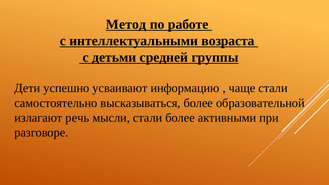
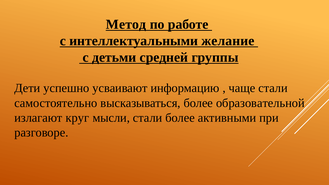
возраста: возраста -> желание (228, 41)
речь: речь -> круг (77, 118)
